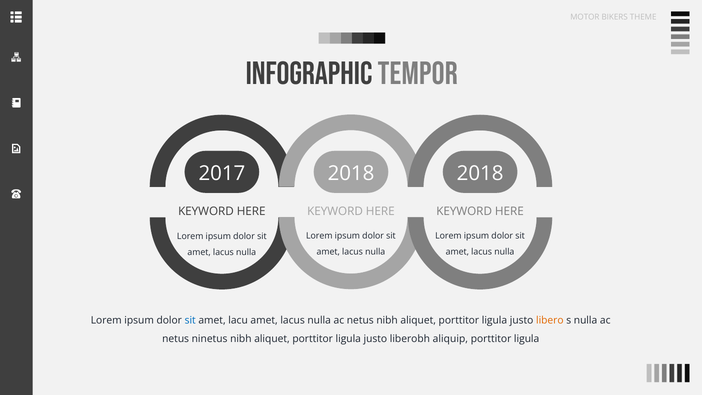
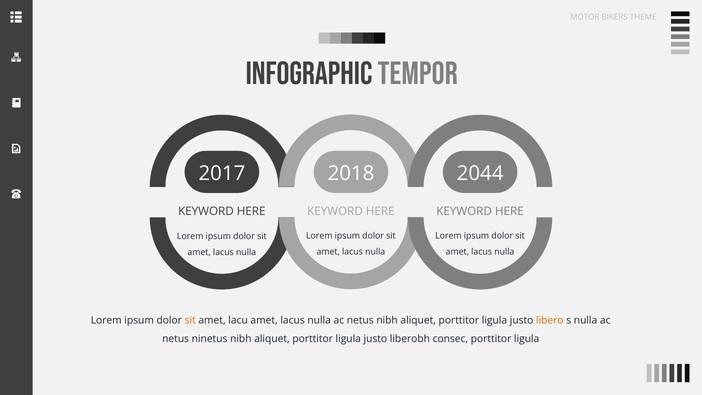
2018 2018: 2018 -> 2044 (480, 173)
sit colour: blue -> orange (190, 320)
aliquip: aliquip -> consec (450, 339)
